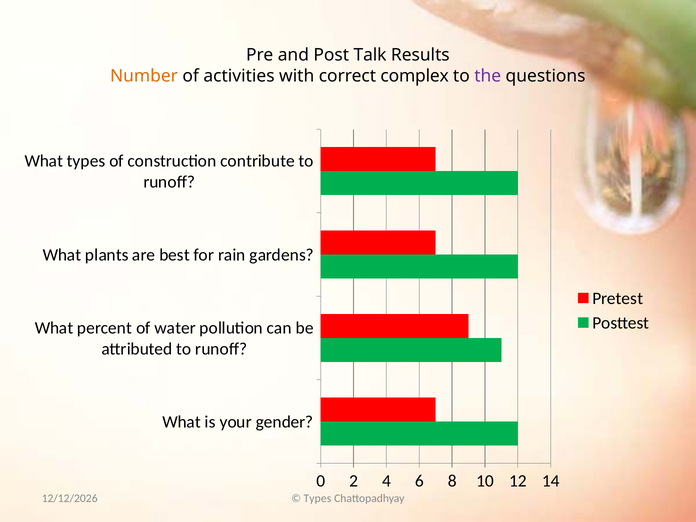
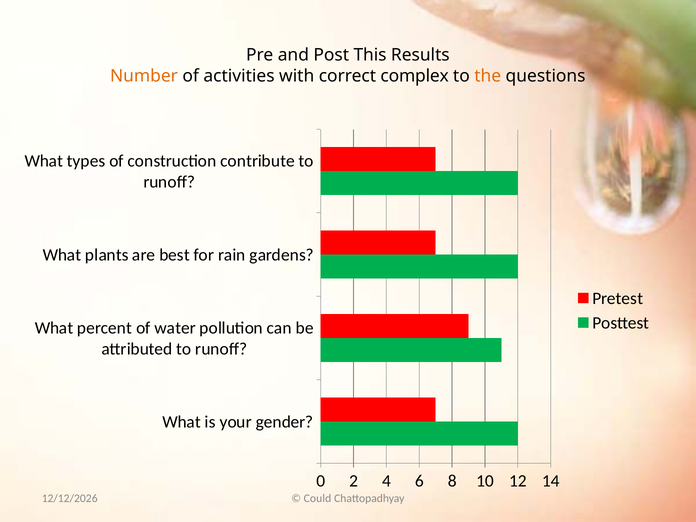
Talk: Talk -> This (370, 55)
the colour: purple -> orange (488, 76)
Types: Types -> Could (317, 498)
